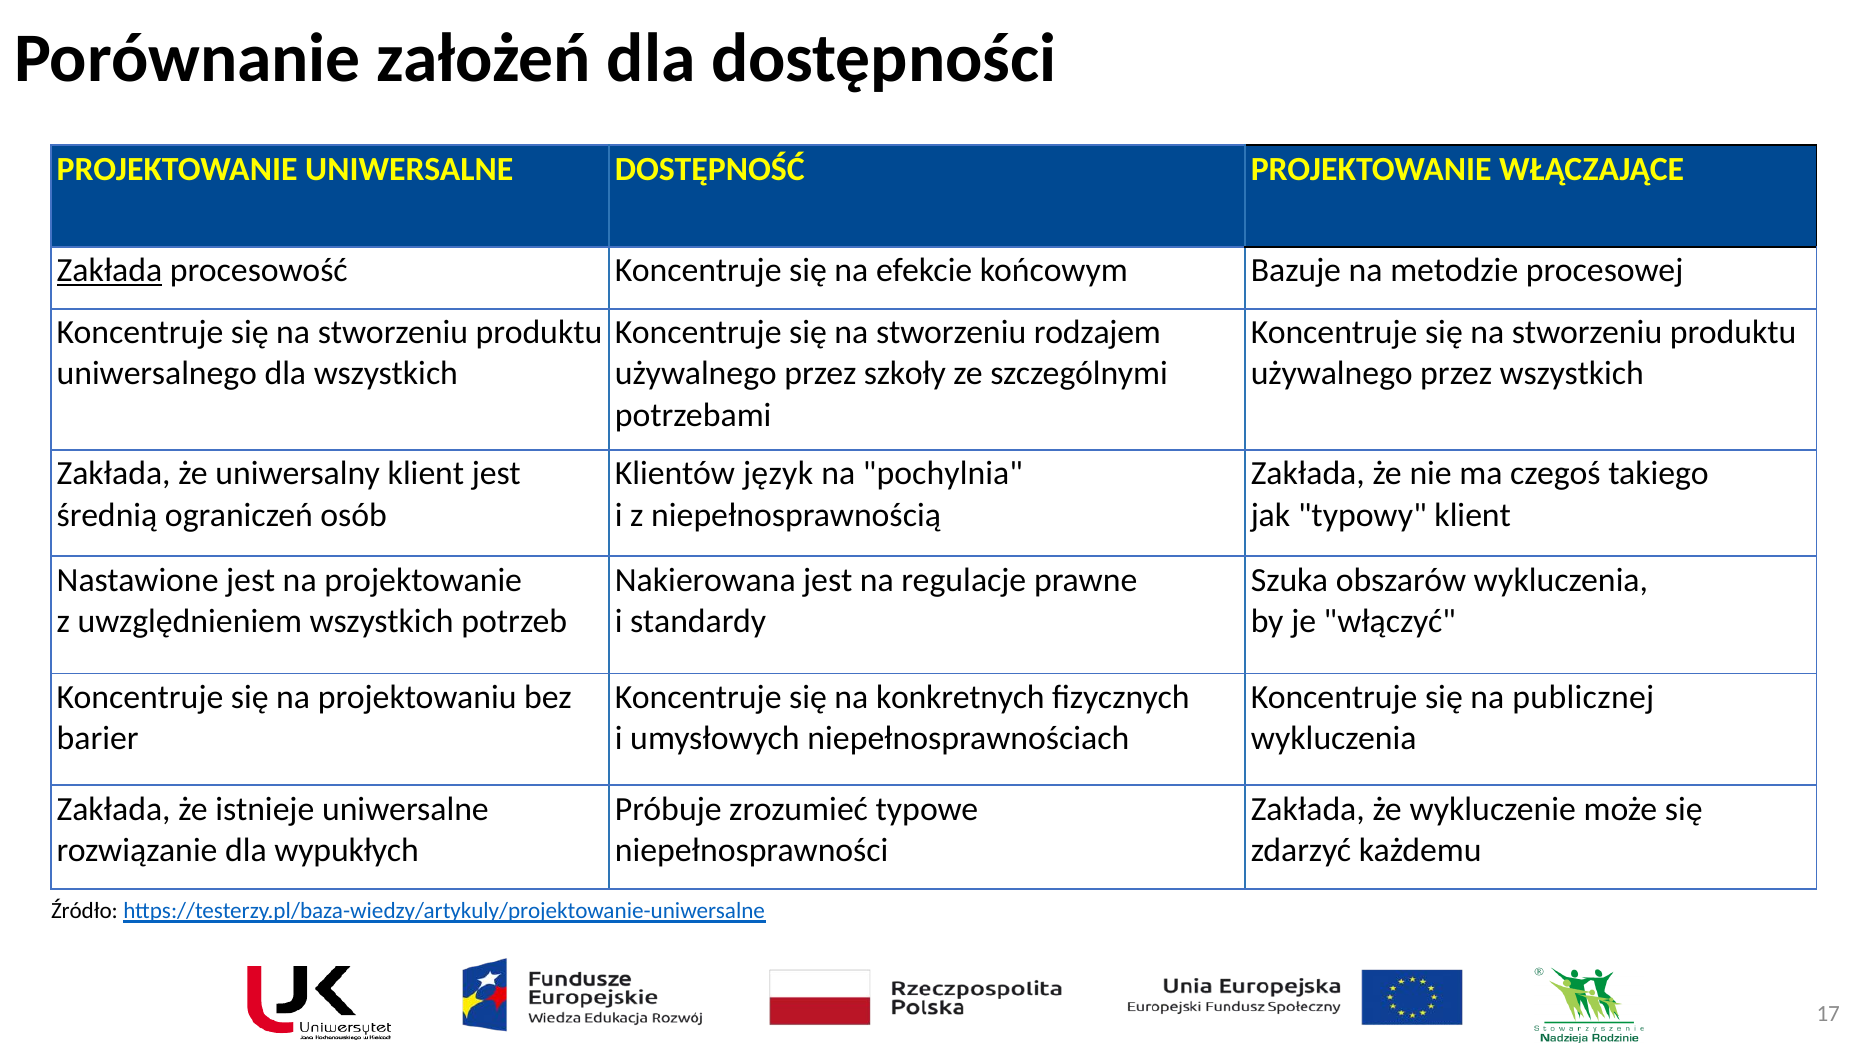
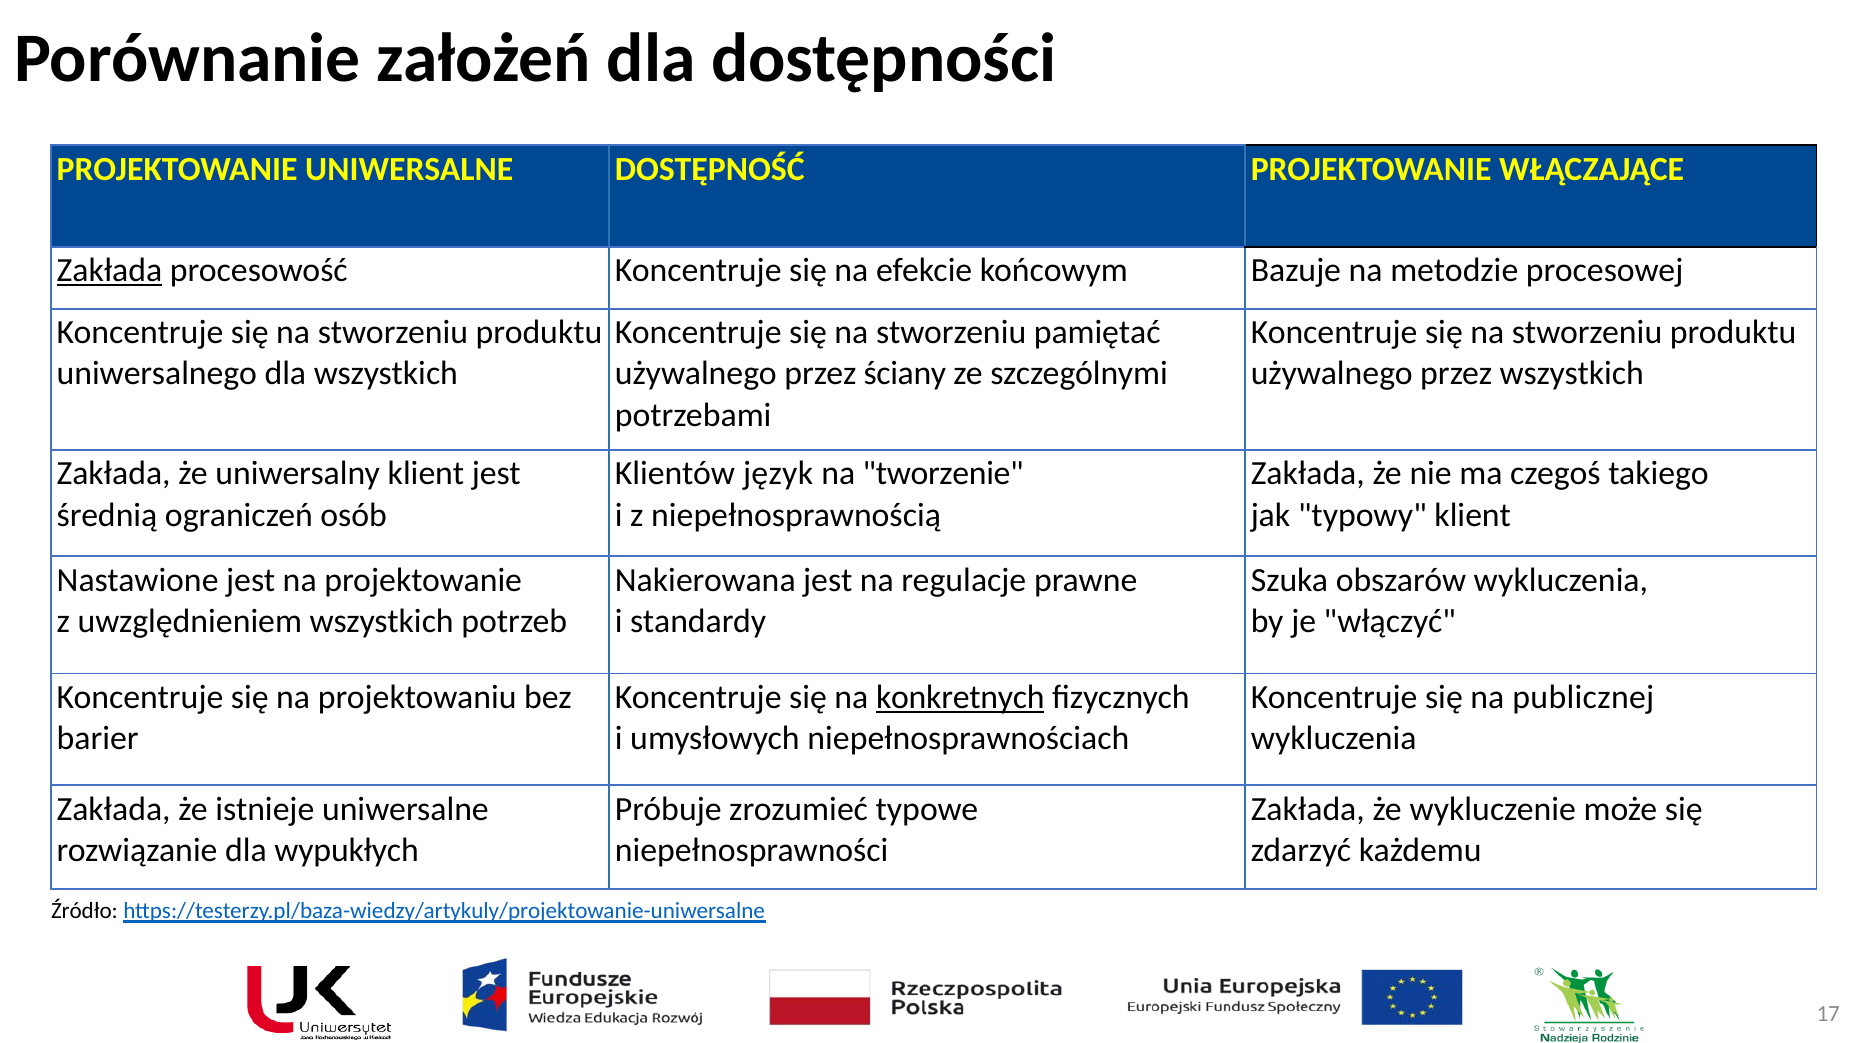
rodzajem: rodzajem -> pamiętać (1097, 332)
szkoły: szkoły -> ściany (905, 374)
pochylnia: pochylnia -> tworzenie (943, 474)
konkretnych underline: none -> present (960, 697)
